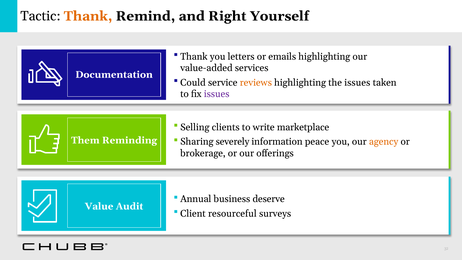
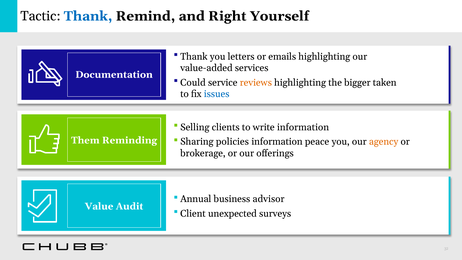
Thank colour: orange -> blue (88, 16)
the issues: issues -> bigger (357, 83)
issues colour: purple -> blue (217, 94)
write marketplace: marketplace -> information (303, 127)
severely: severely -> policies (232, 142)
deserve: deserve -> advisor (269, 199)
resourceful: resourceful -> unexpected (232, 213)
